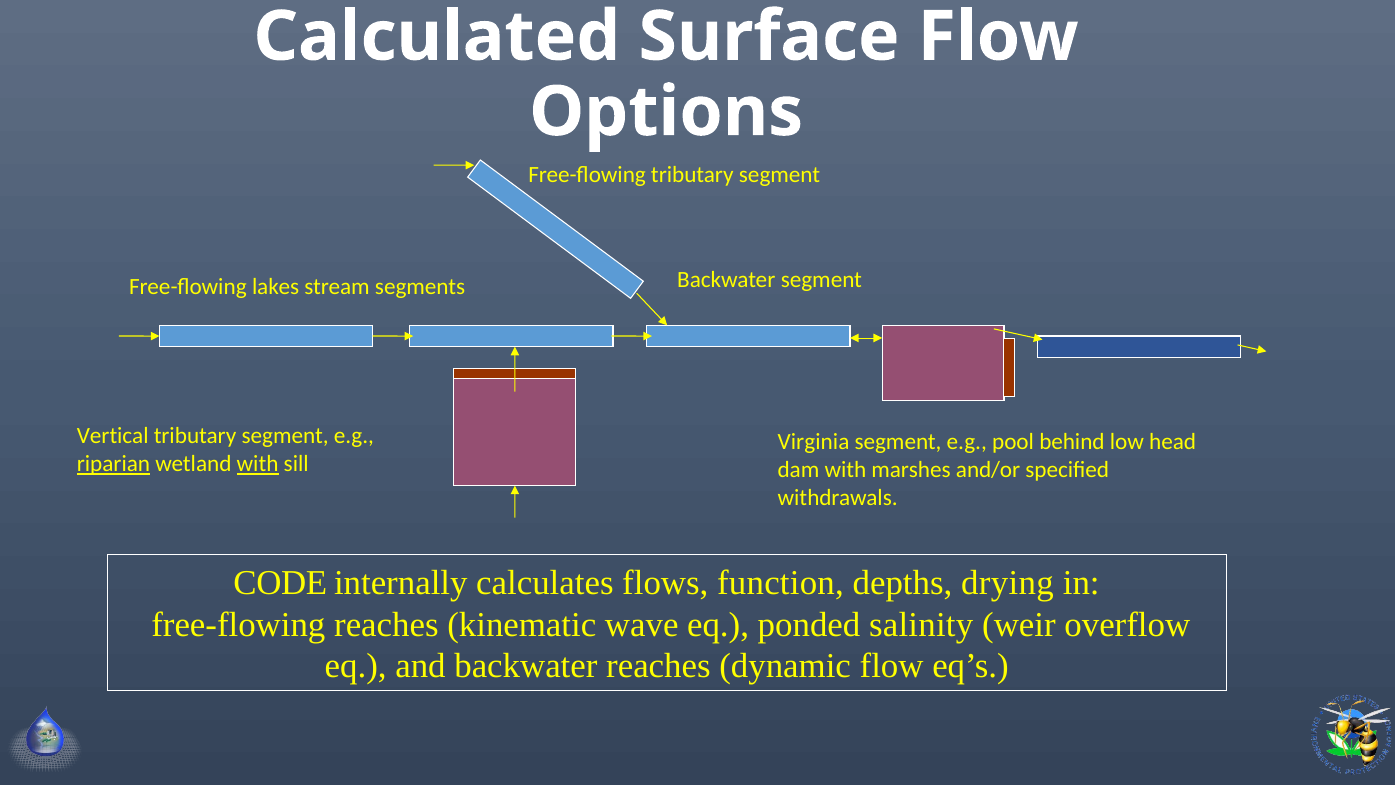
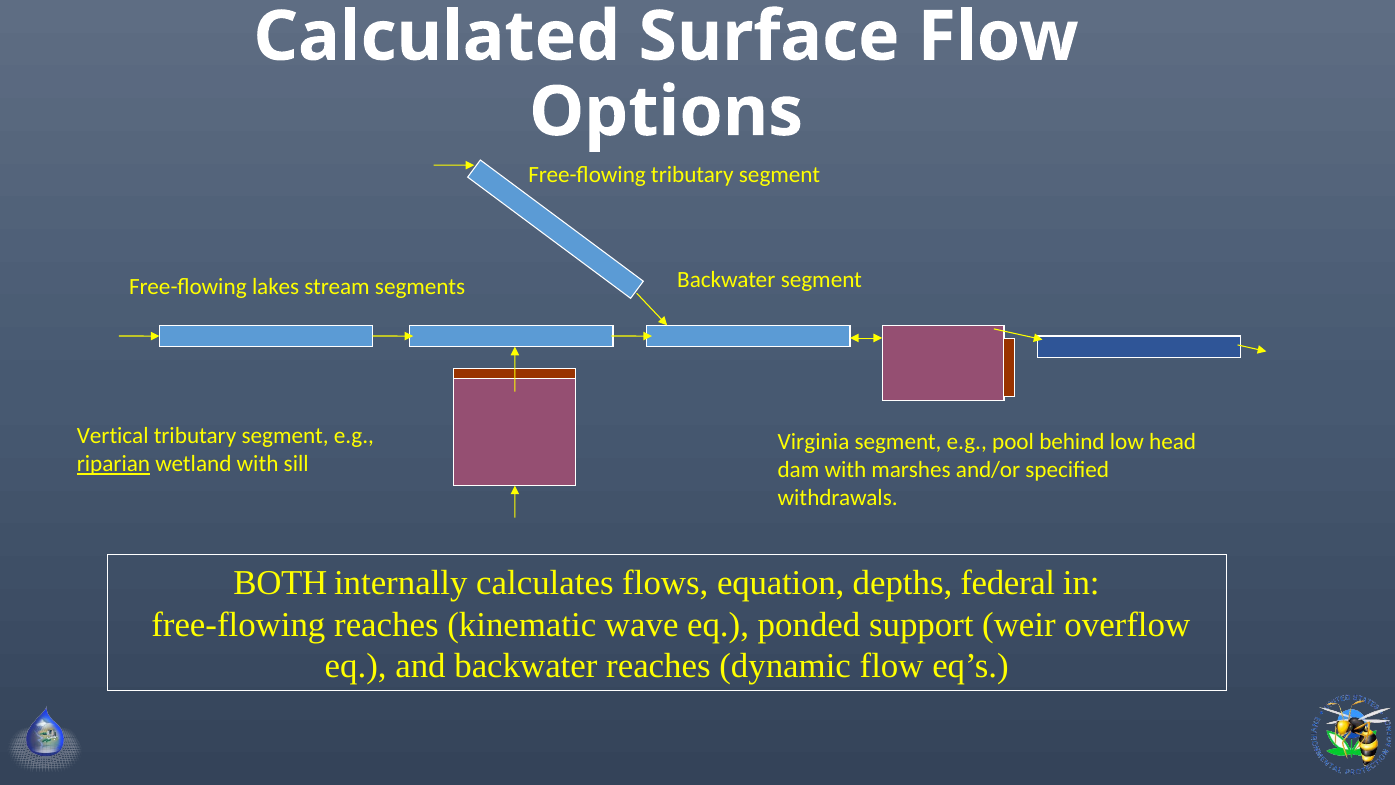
with underline: present -> none (258, 464)
CODE: CODE -> BOTH (280, 582)
function: function -> equation (781, 582)
drying: drying -> federal (1008, 582)
salinity: salinity -> support (921, 624)
